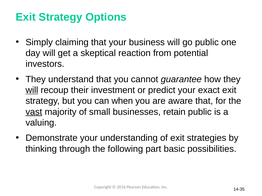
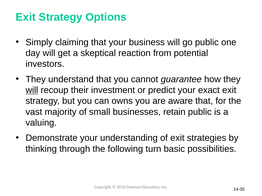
when: when -> owns (122, 101)
vast underline: present -> none (34, 112)
part: part -> turn (153, 149)
